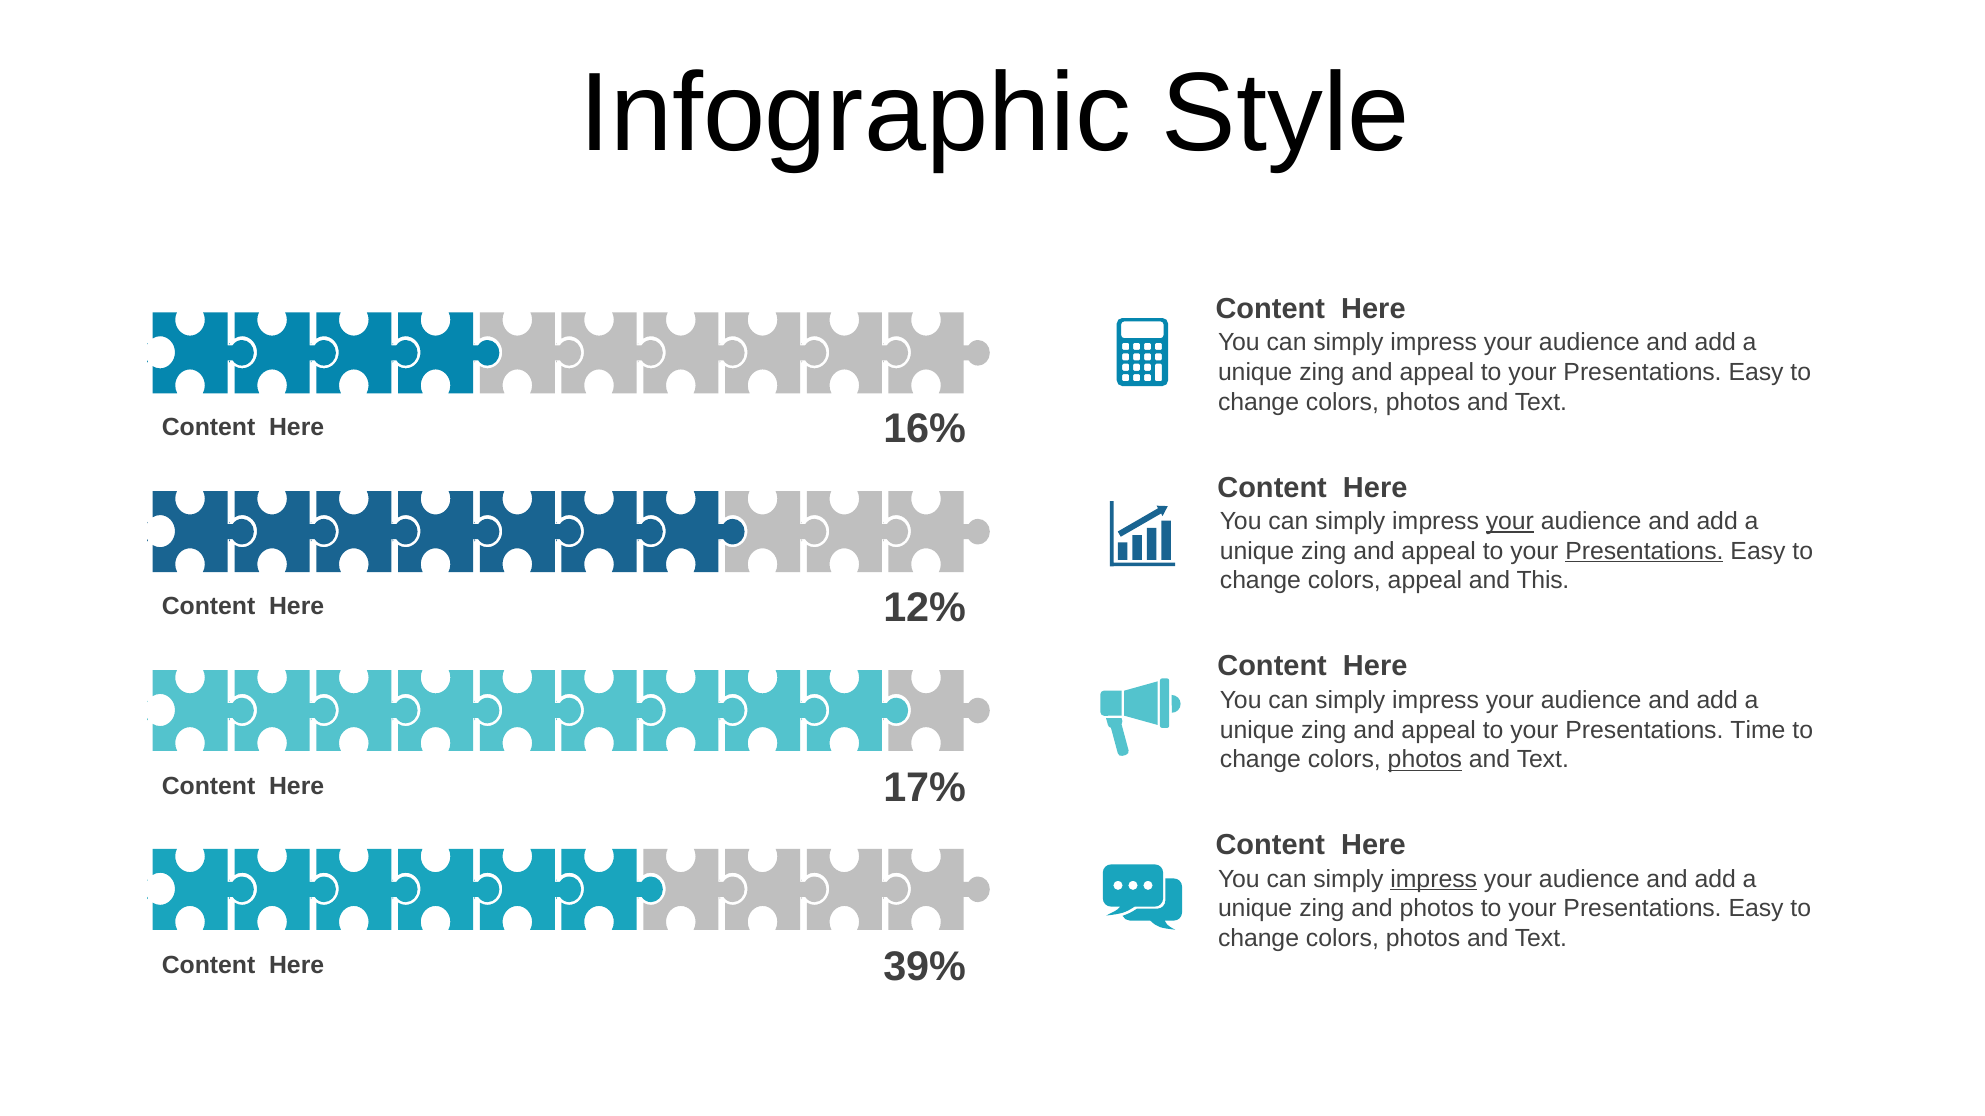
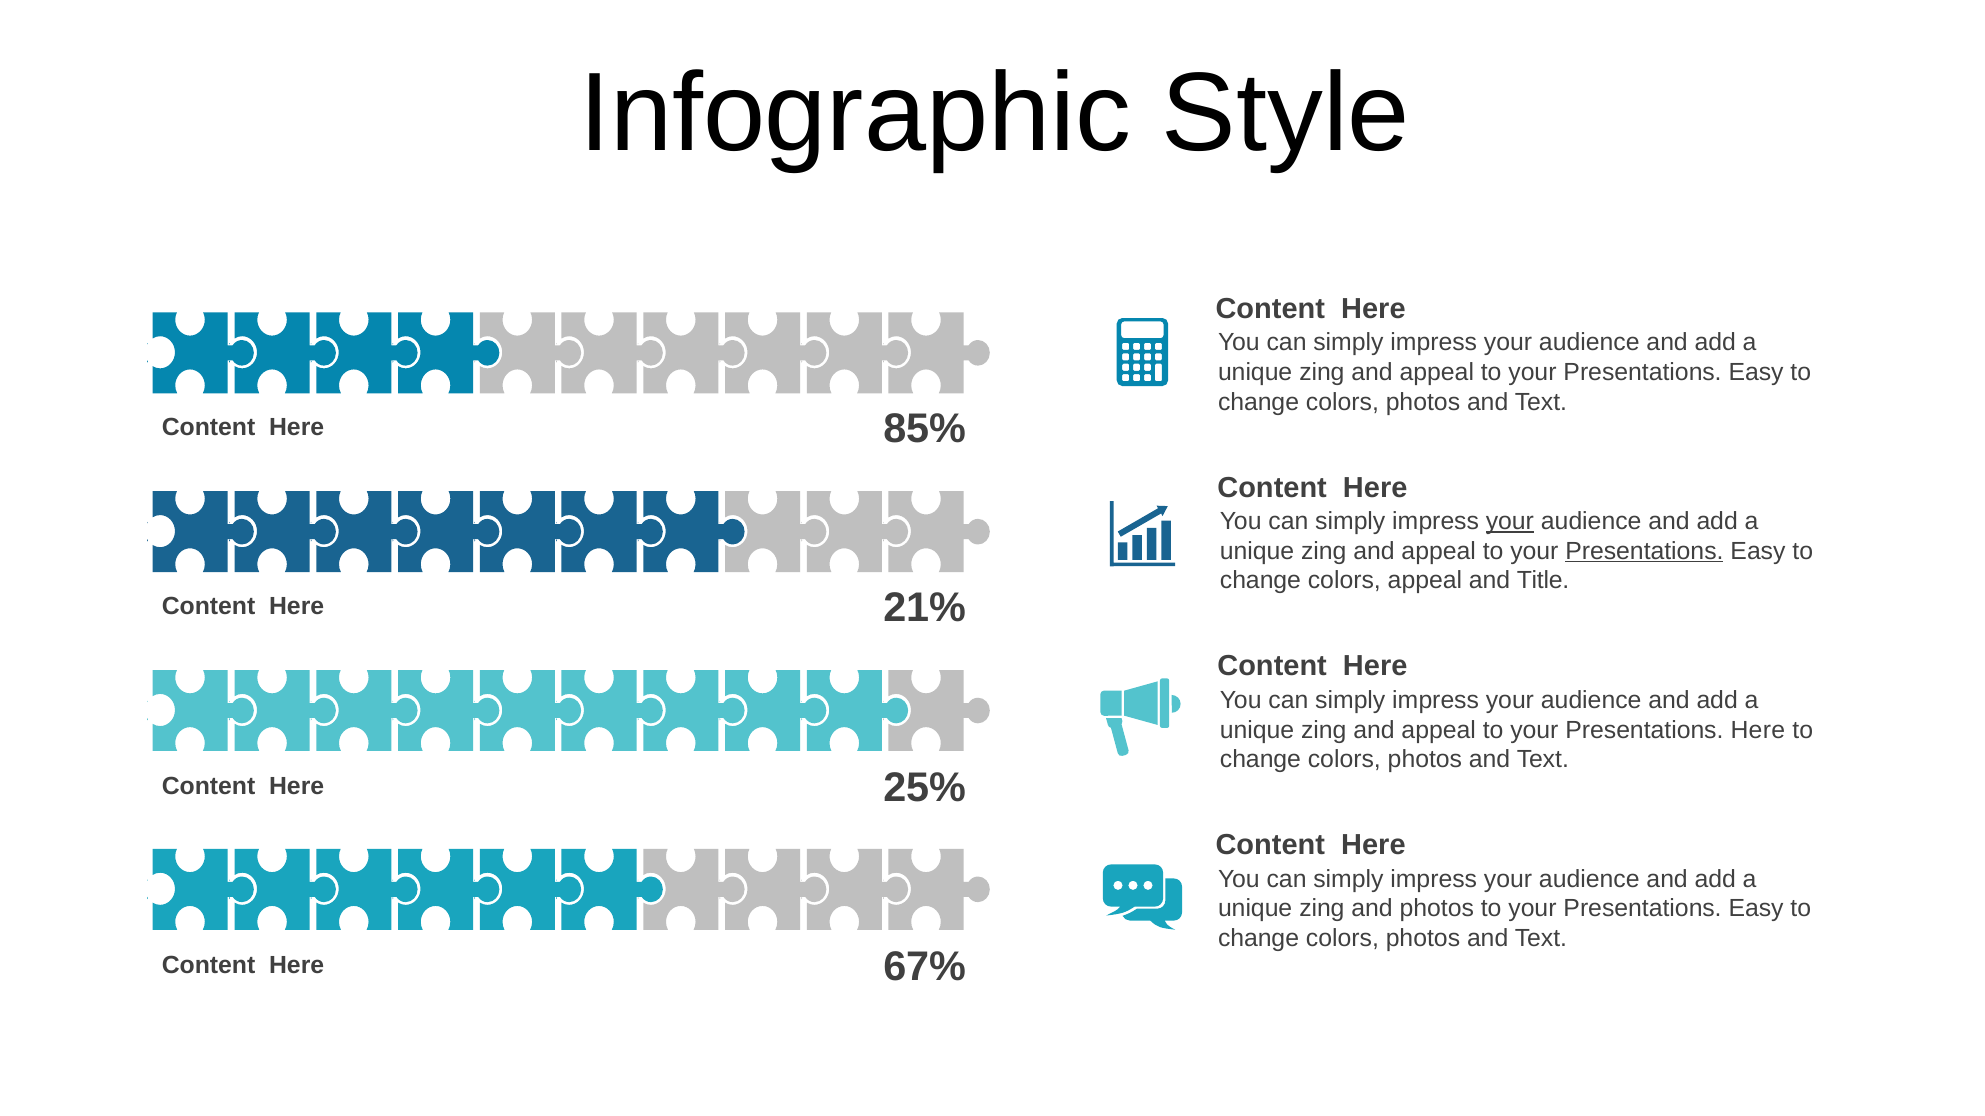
16%: 16% -> 85% (925, 429)
This: This -> Title (1543, 581)
12%: 12% -> 21% (925, 608)
Presentations Time: Time -> Here (1758, 730)
photos underline: present -> none (1425, 760)
17%: 17% -> 25% (925, 788)
impress underline: present -> none (1434, 879)
39%: 39% -> 67% (925, 968)
